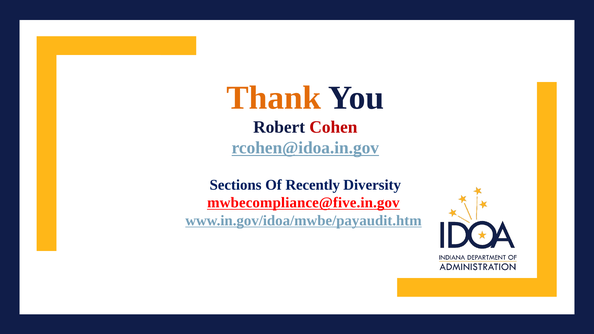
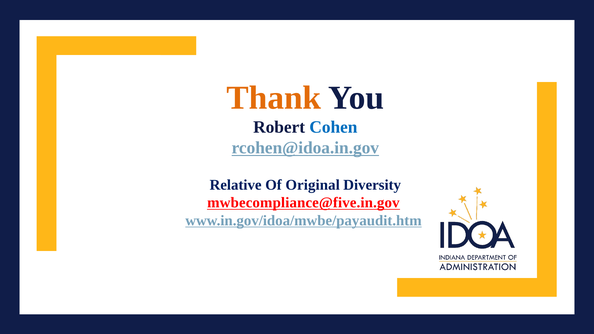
Cohen colour: red -> blue (333, 127)
Sections: Sections -> Relative (236, 185)
Recently: Recently -> Original (313, 185)
